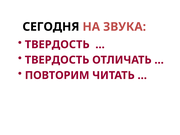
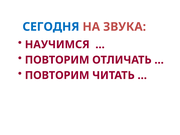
СЕГОДНЯ colour: black -> blue (51, 27)
ТВЕРДОСТЬ: ТВЕРДОСТЬ -> НАУЧИМСЯ (57, 45)
ТВЕРДОСТЬ: ТВЕРДОСТЬ -> ПОВТОРИМ (57, 60)
